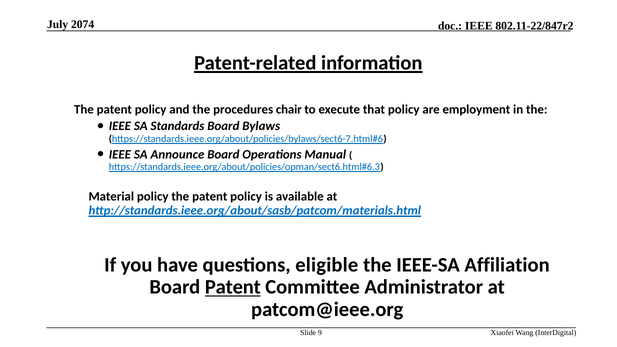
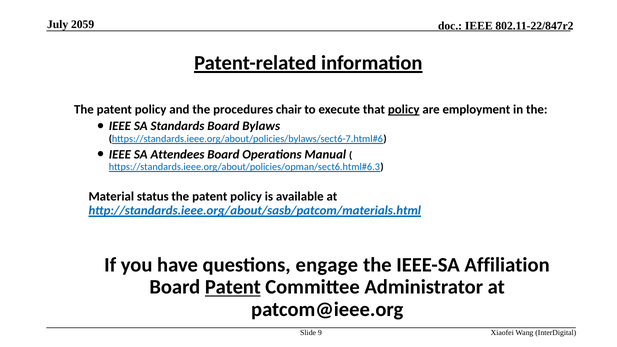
2074: 2074 -> 2059 (83, 25)
policy underline: none -> present (404, 109)
Announce: Announce -> Attendees (178, 154)
Material policy: policy -> status (153, 197)
eligible: eligible -> engage (327, 265)
